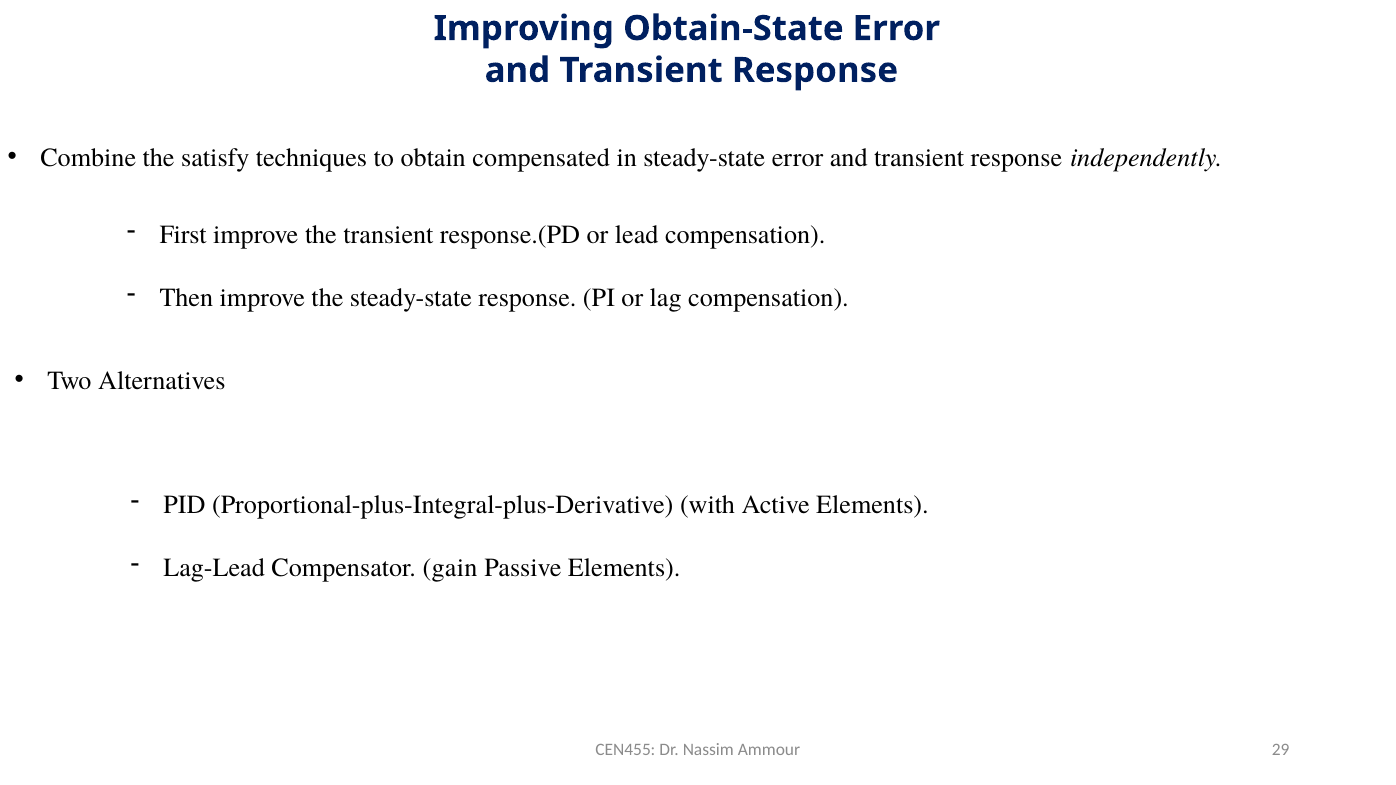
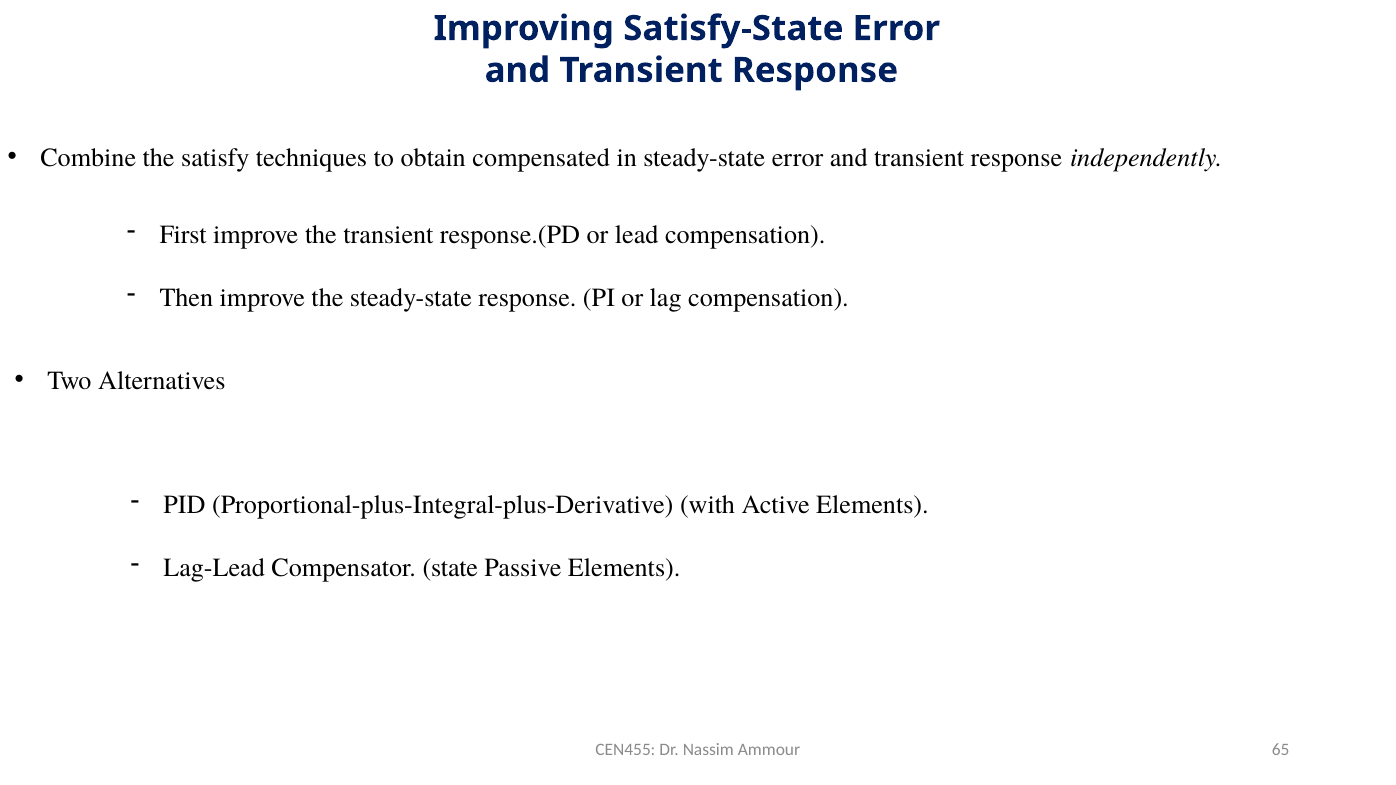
Obtain-State: Obtain-State -> Satisfy-State (733, 29)
gain: gain -> state (450, 568)
29: 29 -> 65 (1281, 750)
